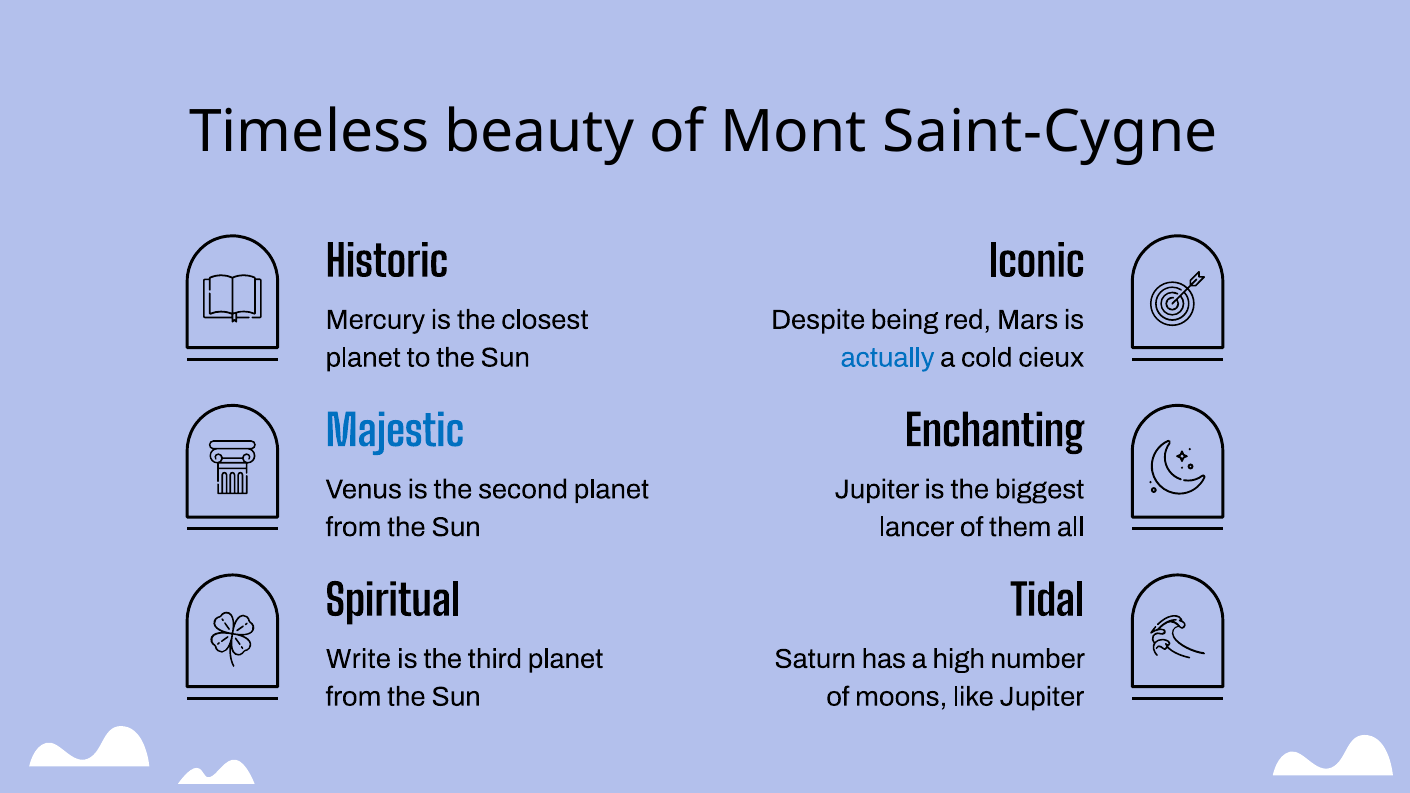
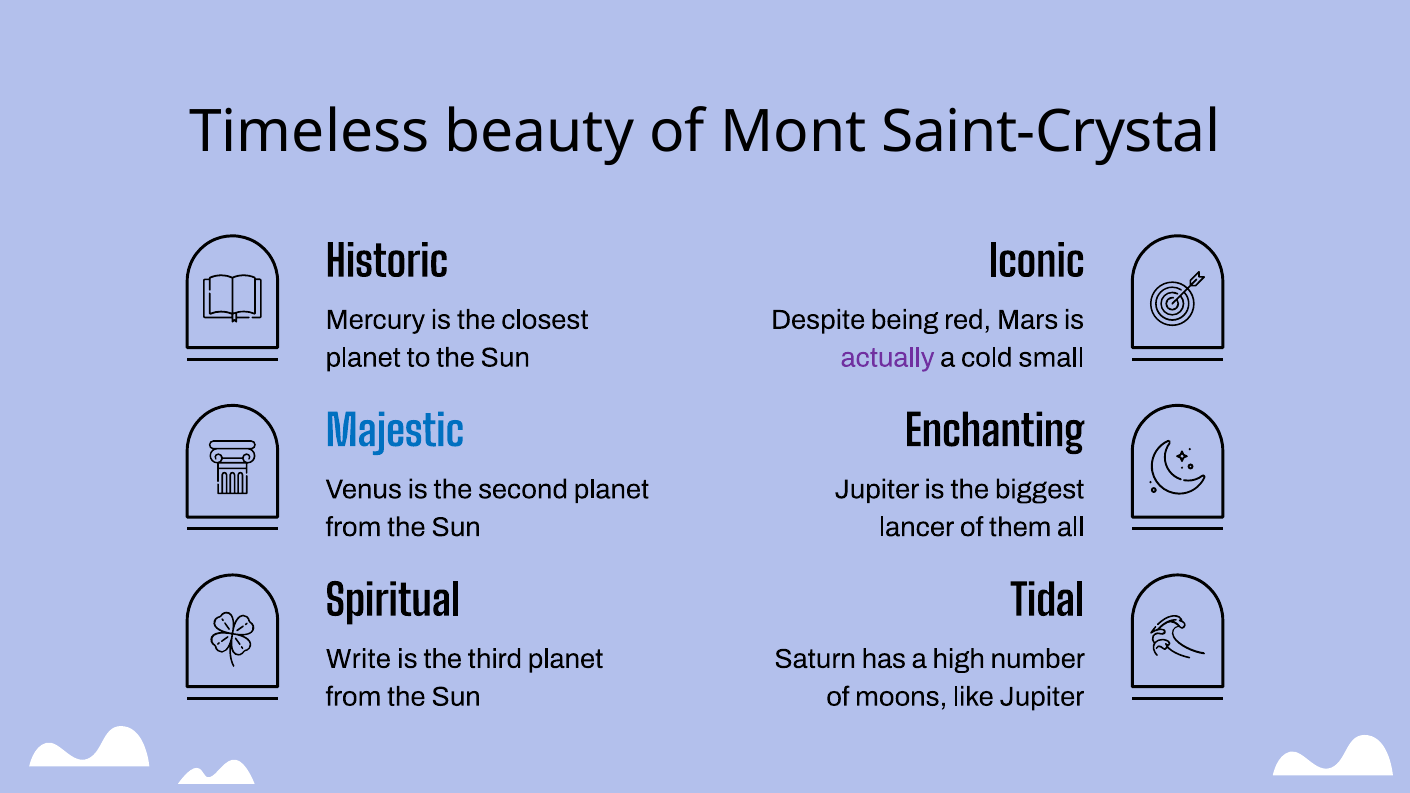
Saint-Cygne: Saint-Cygne -> Saint-Crystal (1051, 133)
actually colour: blue -> purple (888, 358)
cieux: cieux -> small (1051, 358)
